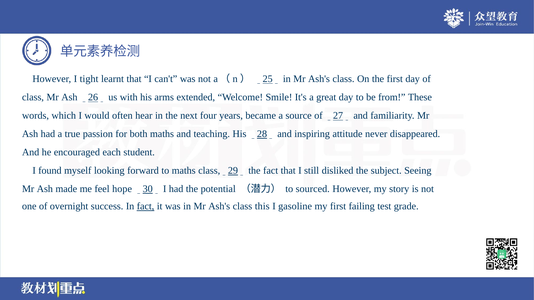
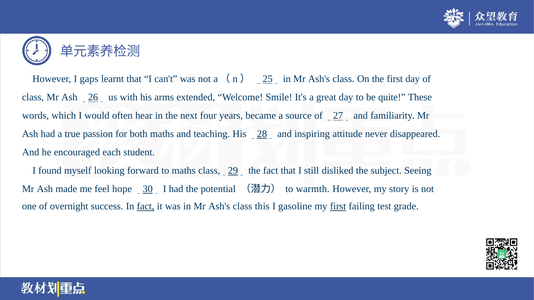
tight: tight -> gaps (89, 79)
from: from -> quite (392, 97)
sourced: sourced -> warmth (313, 189)
first underline: none -> present (338, 206)
